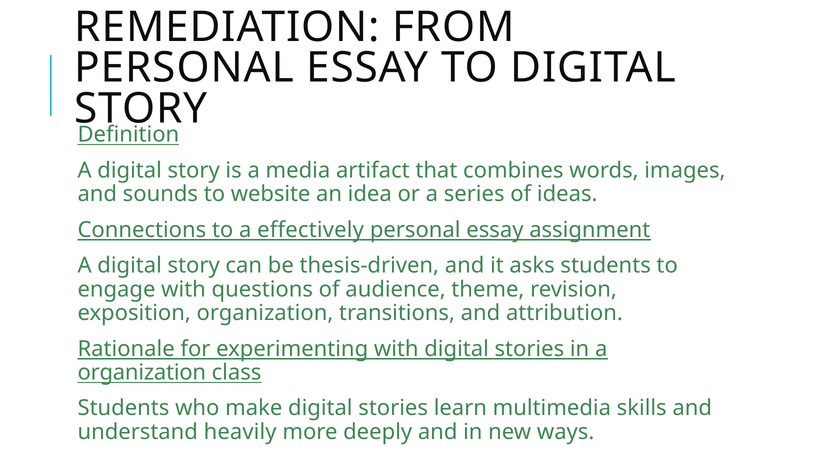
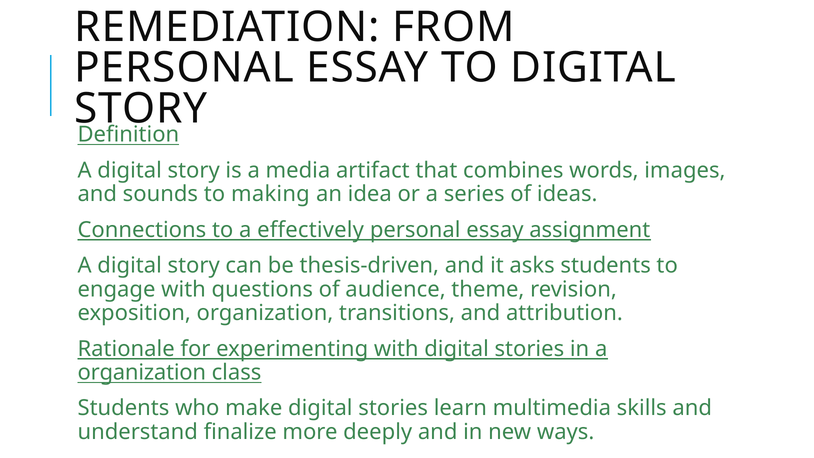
website: website -> making (270, 194)
heavily: heavily -> finalize (240, 432)
